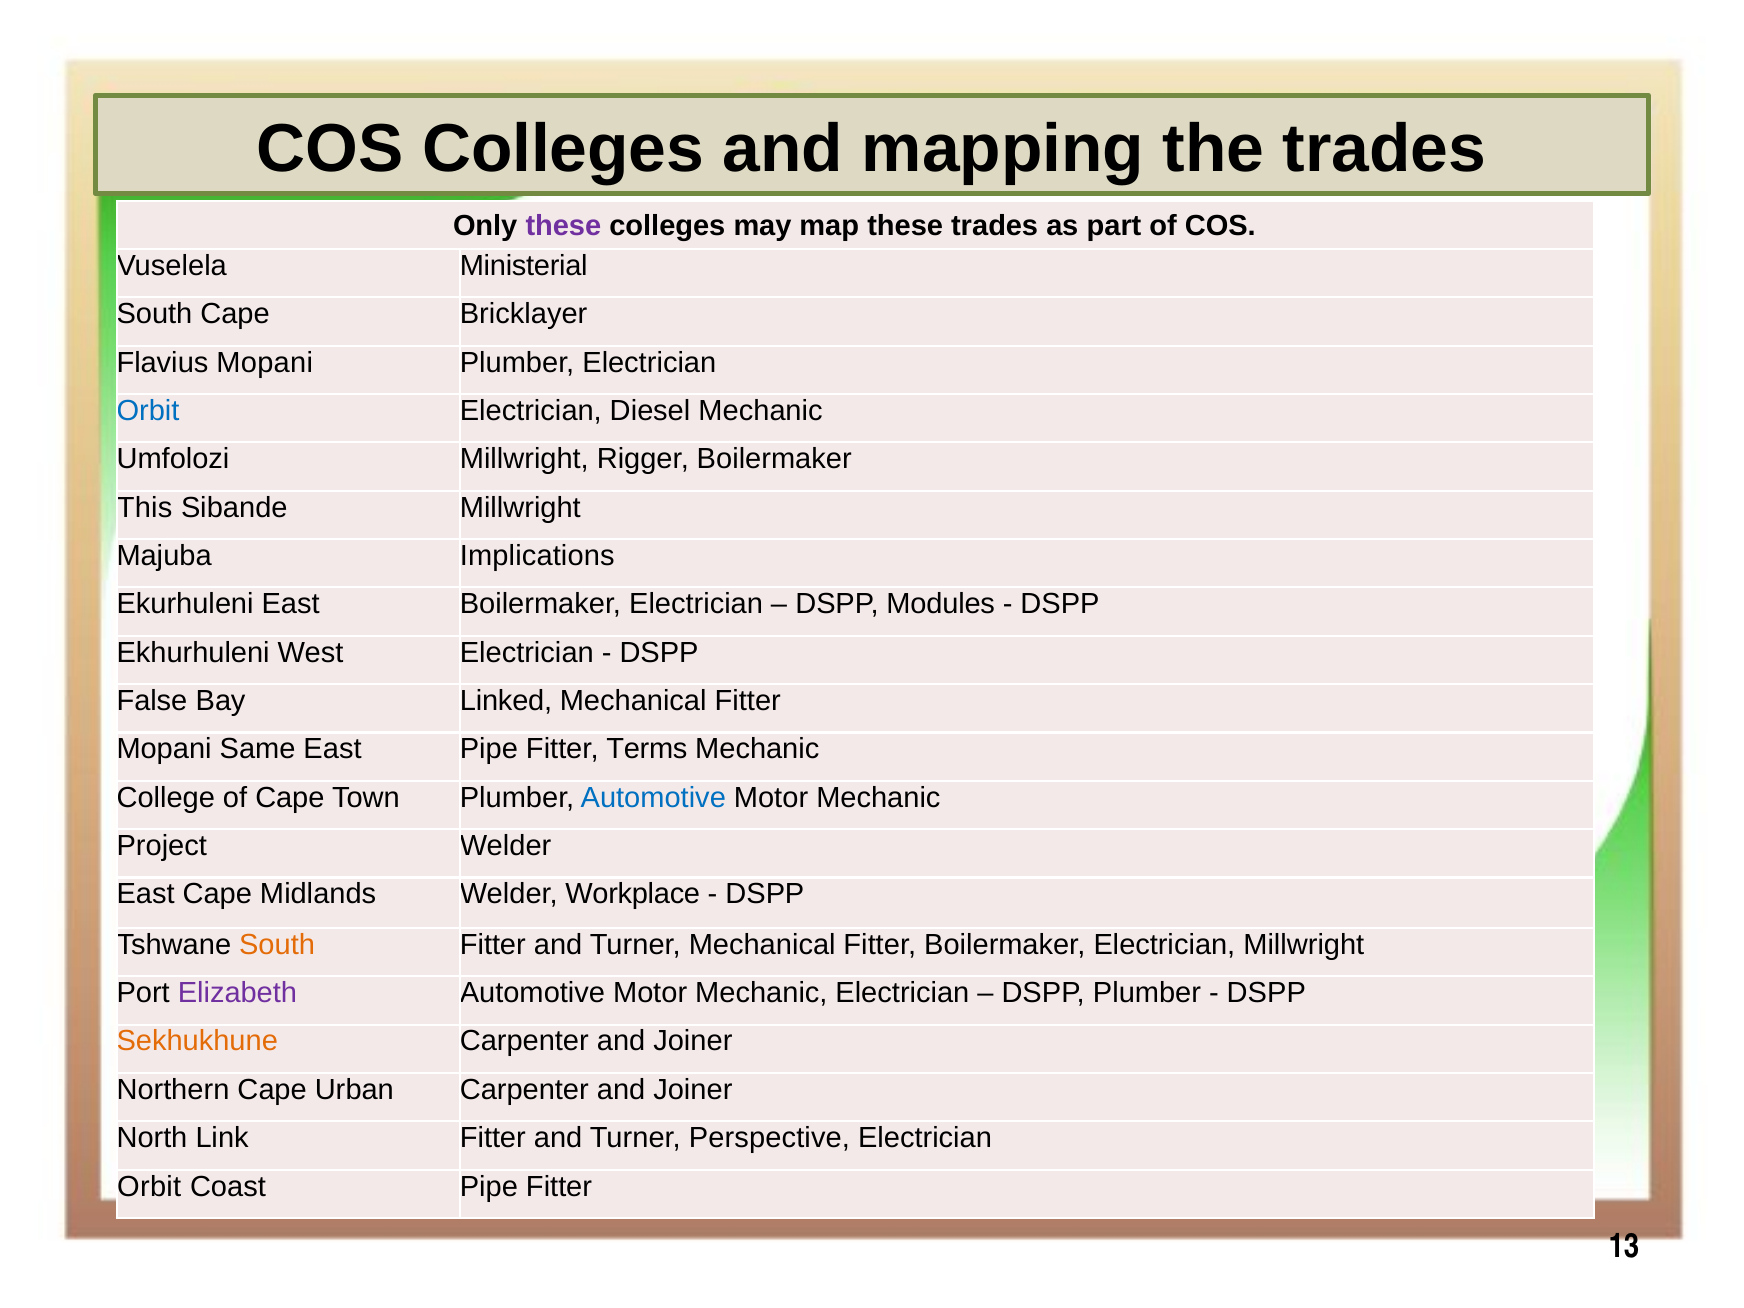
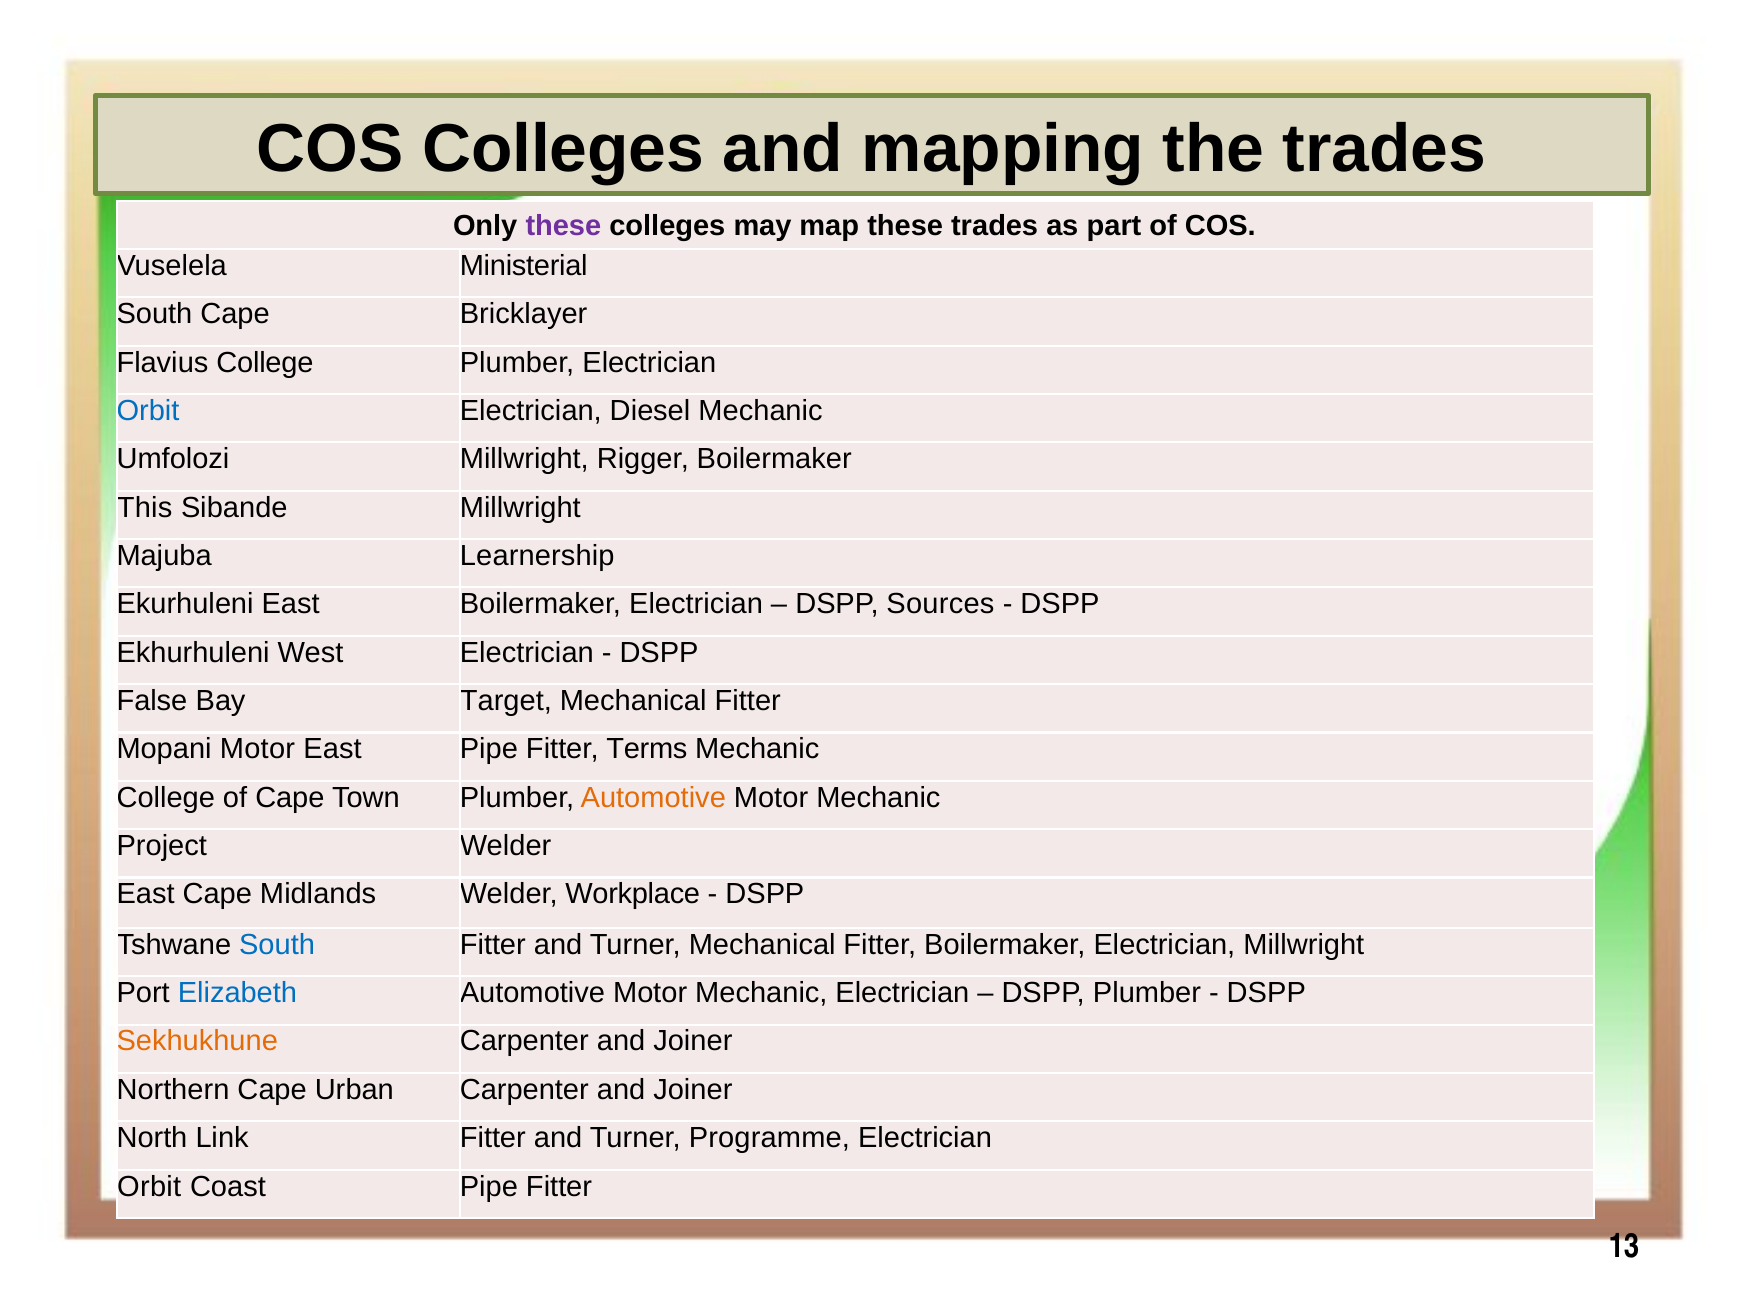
Flavius Mopani: Mopani -> College (265, 363)
Implications: Implications -> Learnership (537, 556)
Modules: Modules -> Sources (940, 604)
Linked: Linked -> Target (506, 701)
Mopani Same: Same -> Motor (257, 749)
Automotive colour: blue -> orange (653, 798)
South colour: orange -> blue (277, 945)
Elizabeth colour: purple -> blue (237, 993)
Perspective: Perspective -> Programme (769, 1138)
